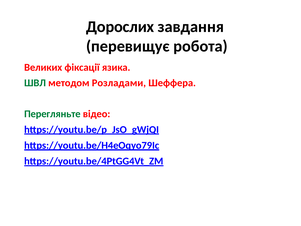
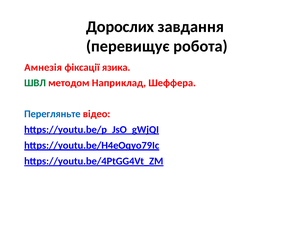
Великих: Великих -> Амнезія (43, 67)
Розладами: Розладами -> Наприклад (119, 83)
Перегляньте colour: green -> blue (52, 114)
